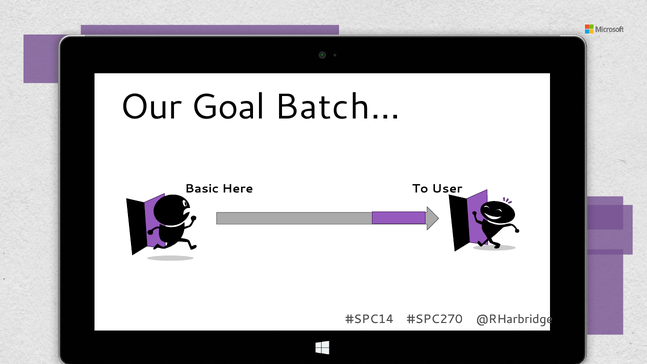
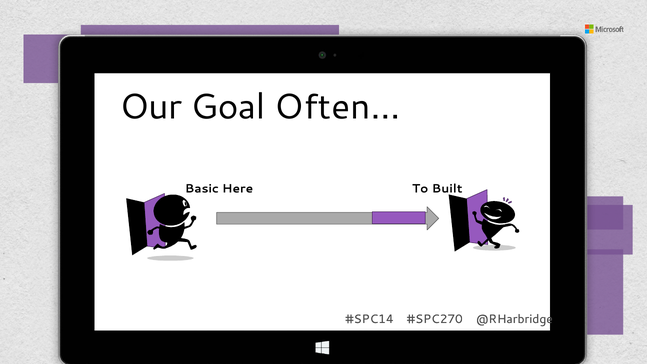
Batch…: Batch… -> Often… (338, 107)
User: User -> Built (447, 189)
